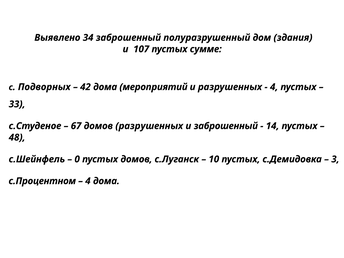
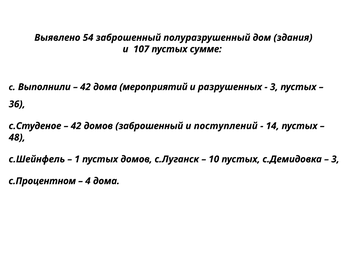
34: 34 -> 54 (88, 38)
Подворных: Подворных -> Выполнили (44, 87)
4: 4 -> 3 (274, 87)
33: 33 -> 36 (17, 104)
67: 67 -> 42 (76, 126)
домов разрушенных: разрушенных -> заброшенный (149, 126)
и заброшенный: заброшенный -> поступлений (226, 126)
0: 0 -> 1 (77, 159)
